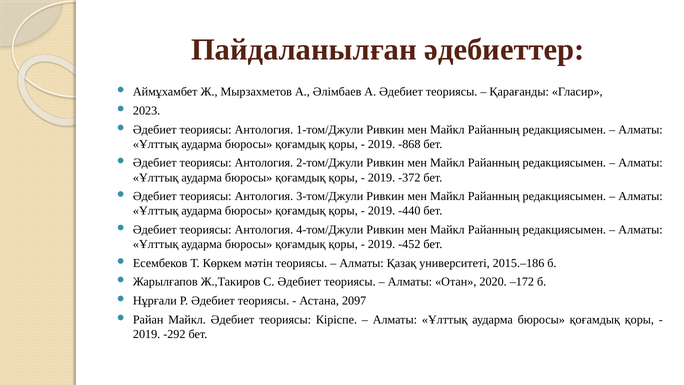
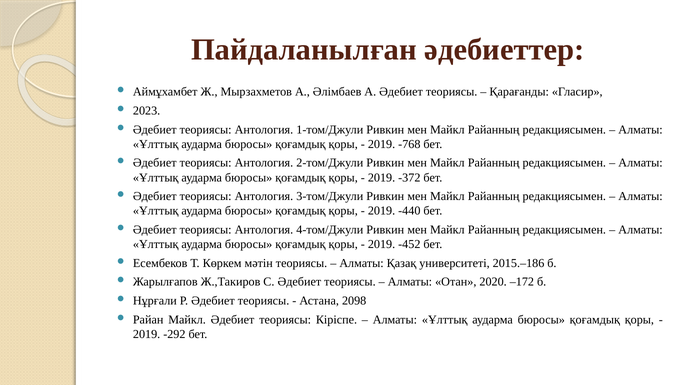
-868: -868 -> -768 (409, 144)
2097: 2097 -> 2098 (354, 301)
